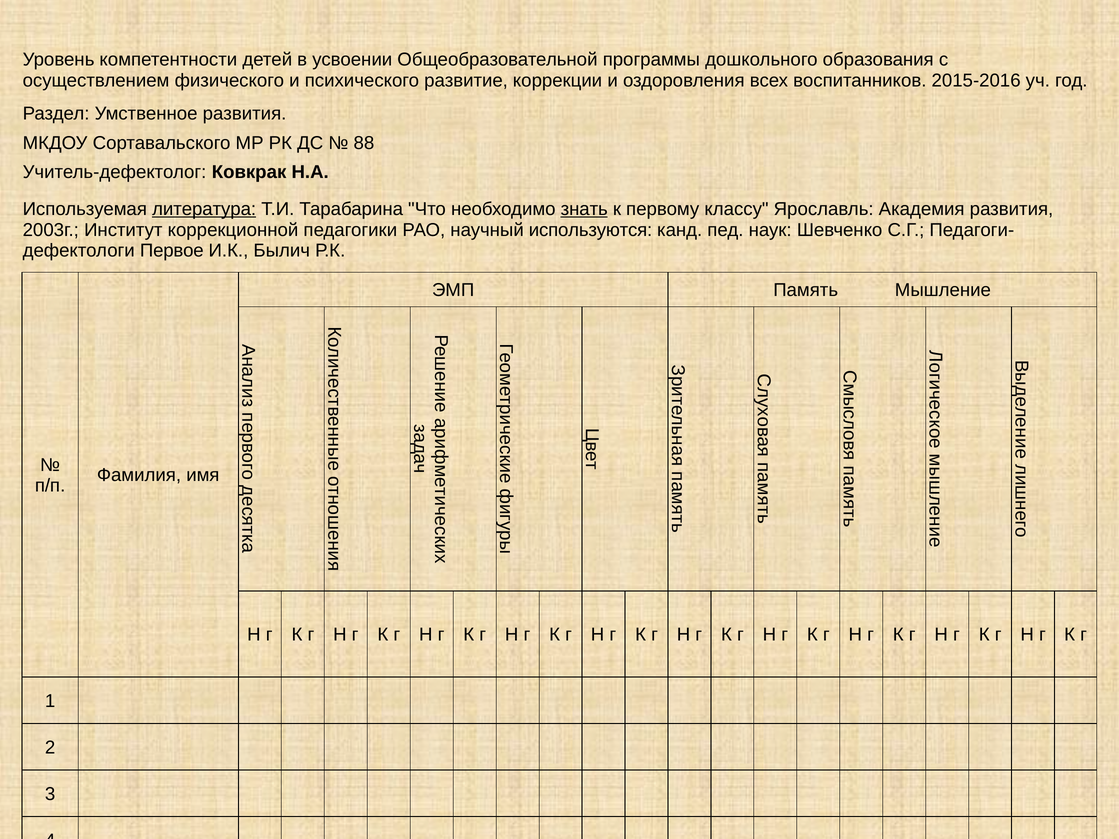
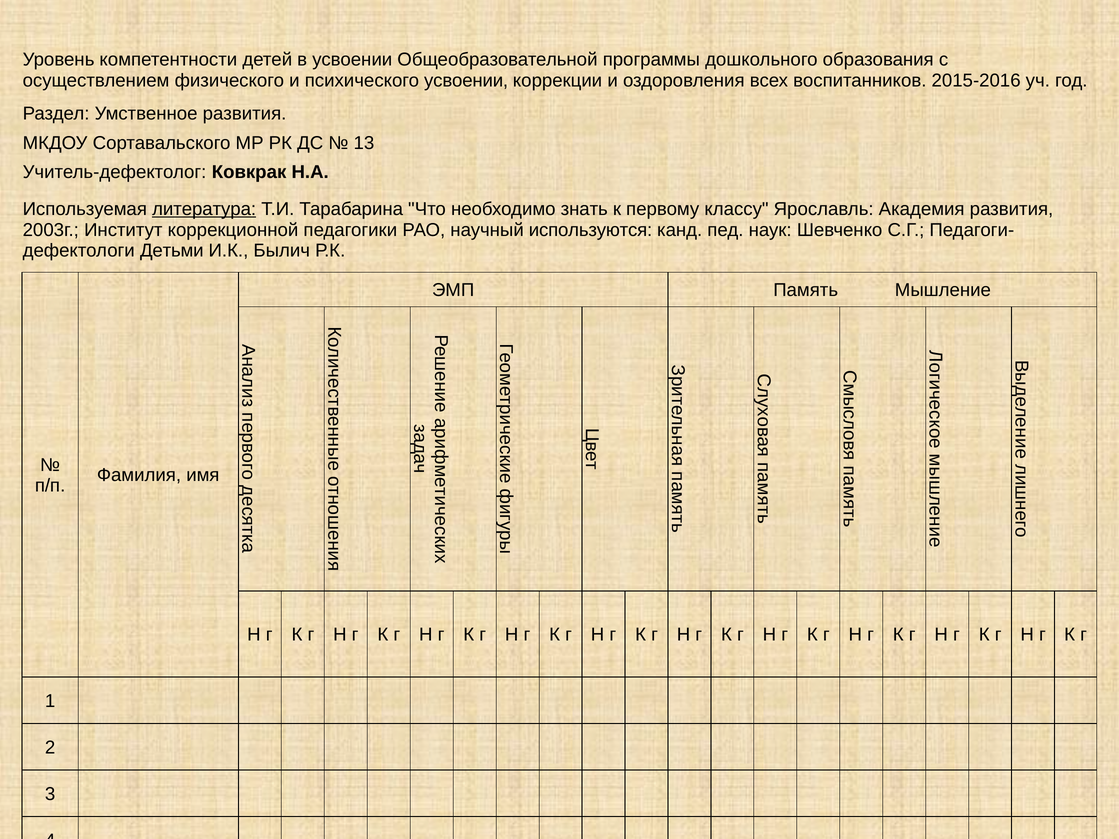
психического развитие: развитие -> усвоении (466, 81)
88: 88 -> 13 (364, 143)
знать underline: present -> none (584, 209)
Первое: Первое -> Детьми (172, 251)
